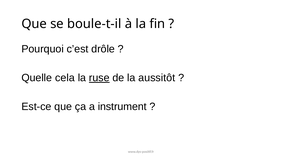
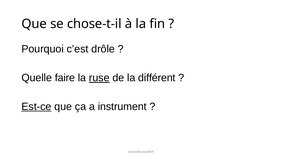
boule-t-il: boule-t-il -> chose-t-il (94, 24)
cela: cela -> faire (65, 78)
aussitôt: aussitôt -> différent (157, 78)
Est-ce underline: none -> present (36, 106)
